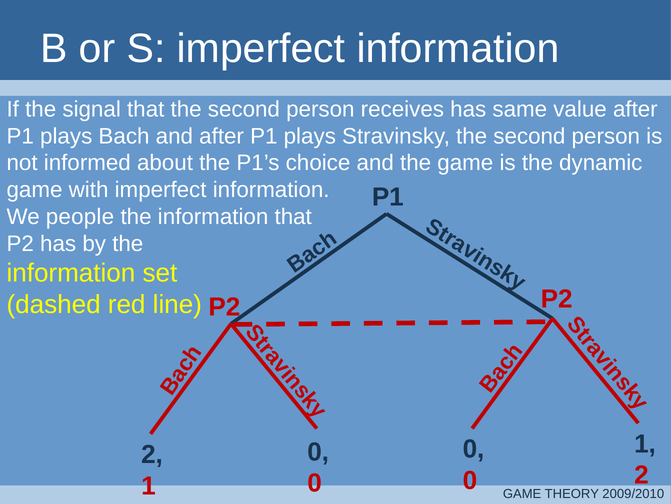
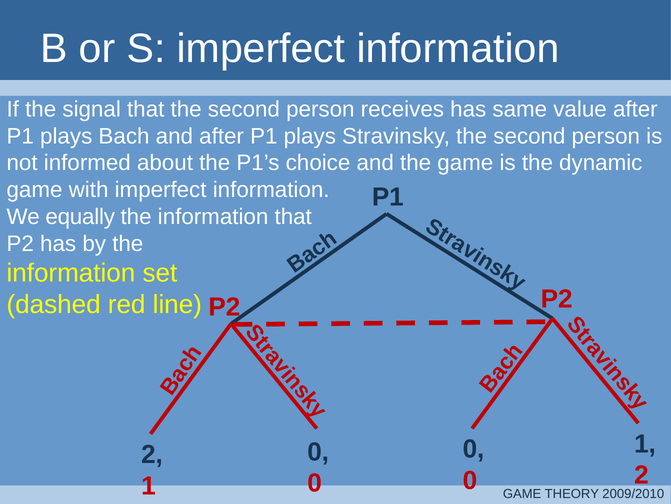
people: people -> equally (80, 217)
